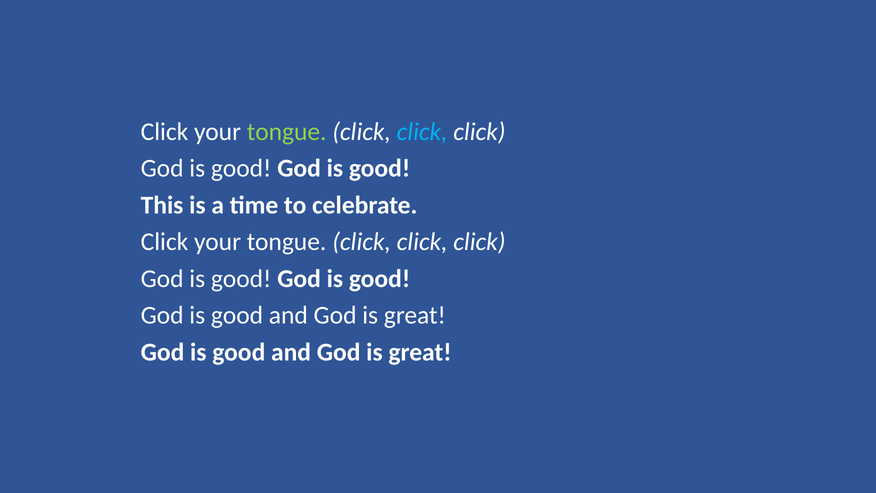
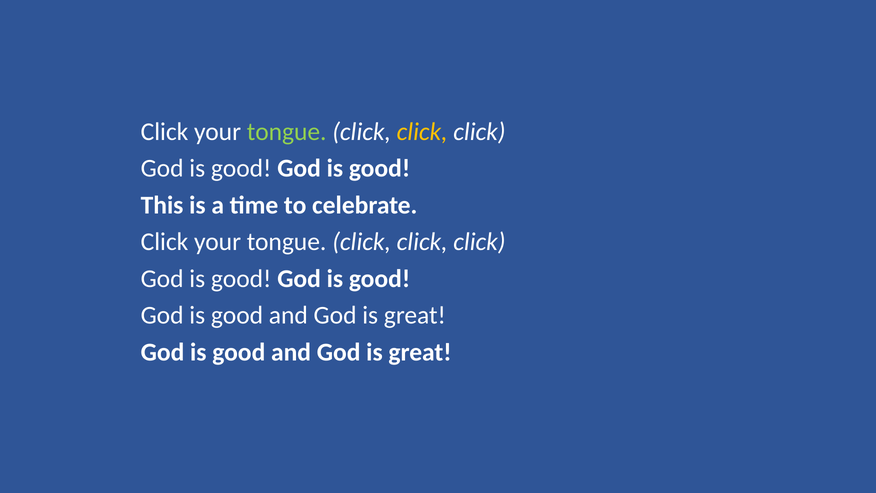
click colour: light blue -> yellow (422, 132)
